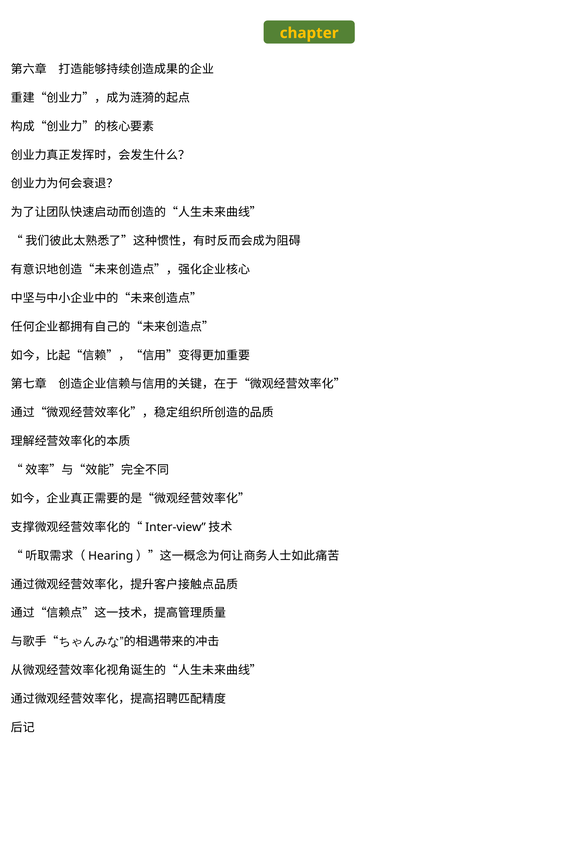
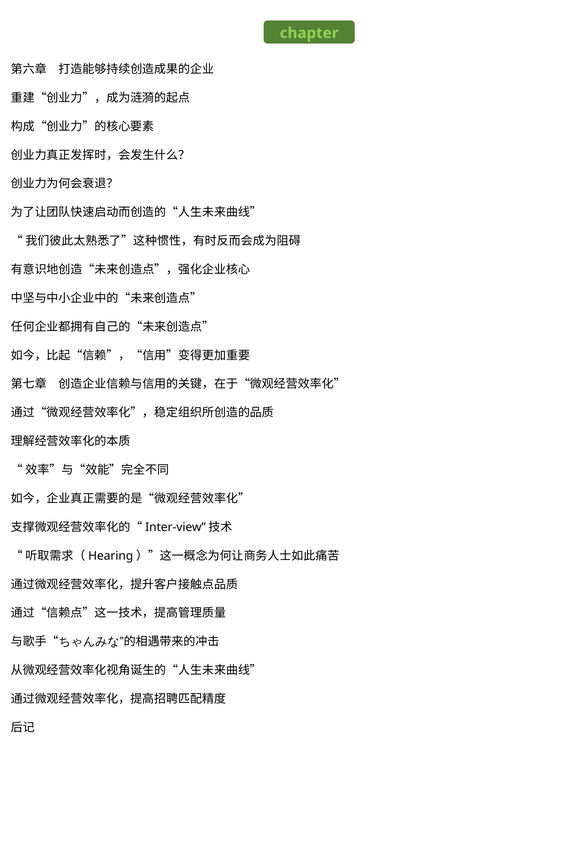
chapter colour: yellow -> light green (309, 33)
